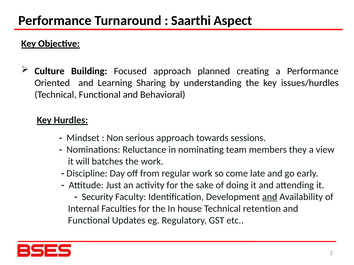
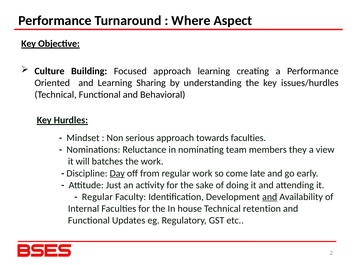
Saarthi: Saarthi -> Where (191, 21)
approach planned: planned -> learning (214, 71)
towards sessions: sessions -> faculties (248, 138)
Day underline: none -> present (117, 174)
Security: Security -> Regular (97, 197)
